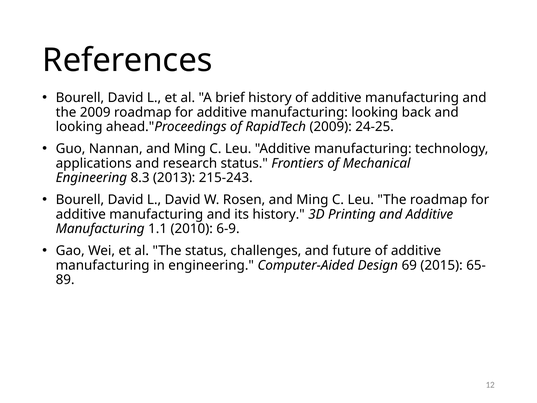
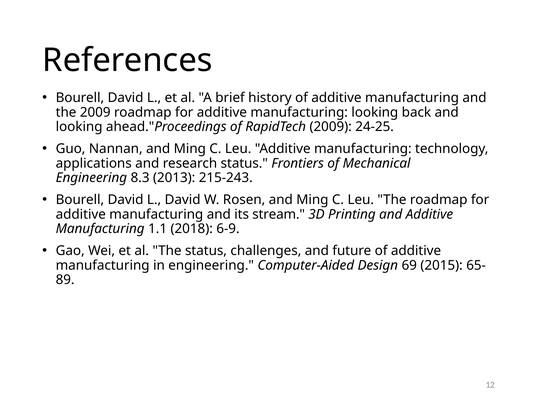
its history: history -> stream (279, 214)
2010: 2010 -> 2018 (192, 229)
